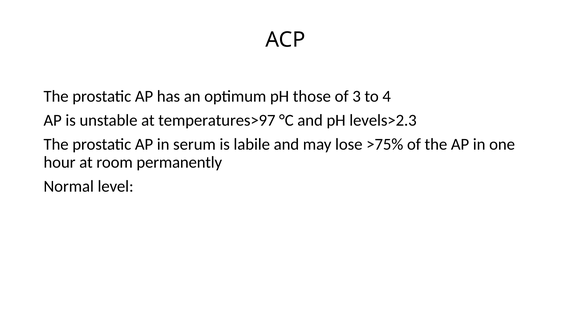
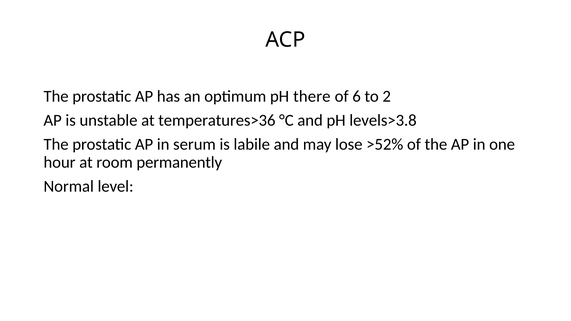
those: those -> there (312, 97)
3: 3 -> 6 (357, 97)
4: 4 -> 2 (387, 97)
temperatures>97: temperatures>97 -> temperatures>36 (217, 120)
levels>2.3: levels>2.3 -> levels>3.8 (383, 120)
>75%: >75% -> >52% (385, 144)
